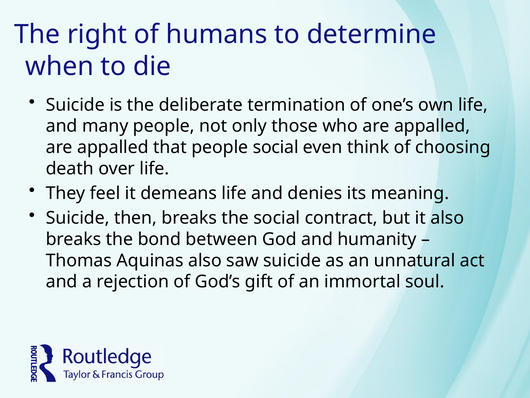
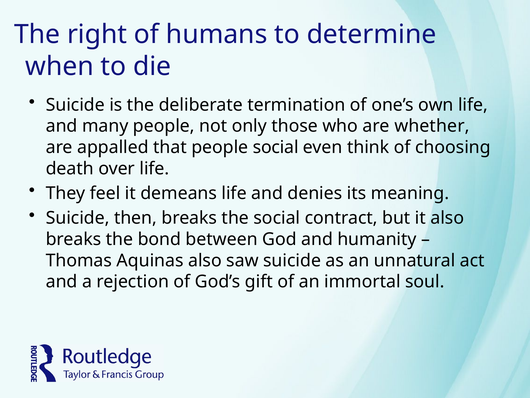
who are appalled: appalled -> whether (432, 126)
